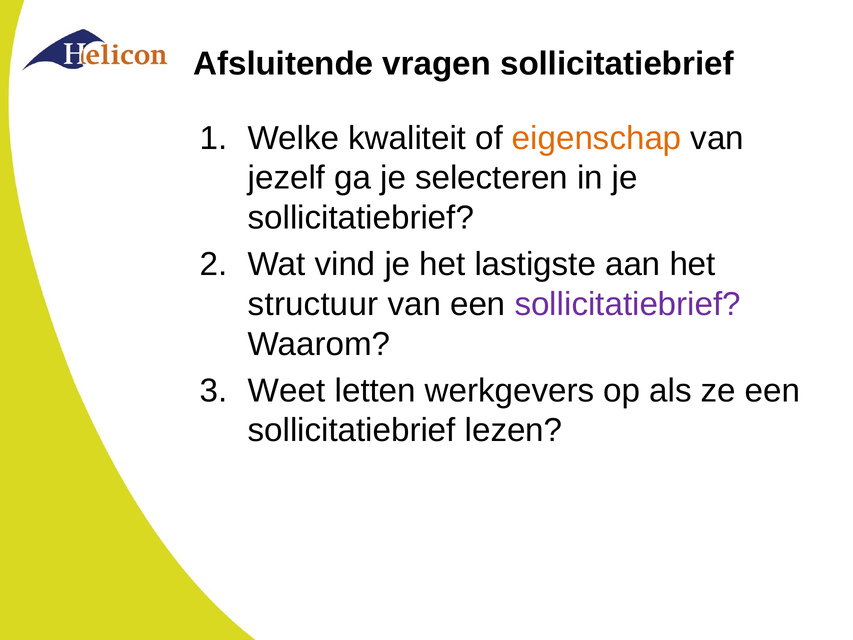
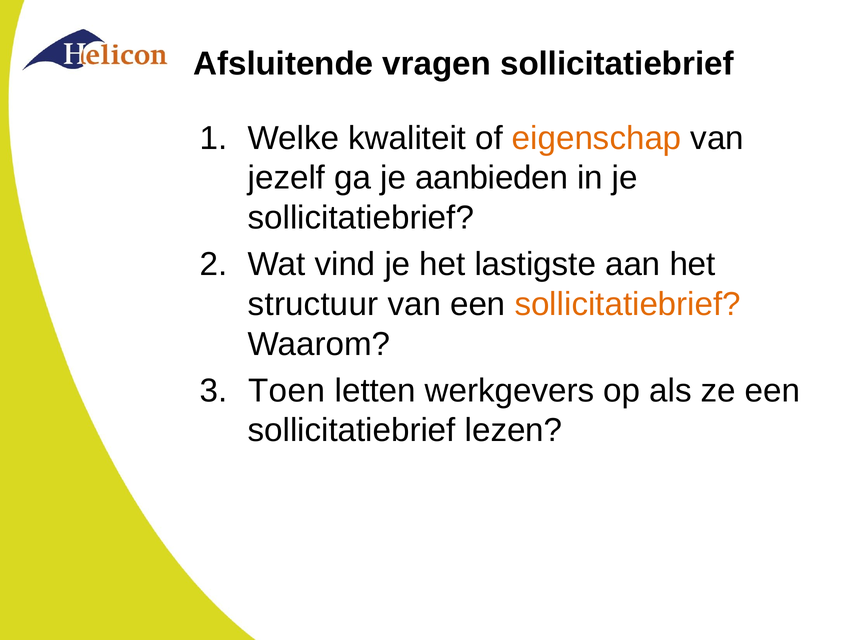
selecteren: selecteren -> aanbieden (492, 178)
sollicitatiebrief colour: purple -> orange (628, 304)
Weet: Weet -> Toen (287, 390)
